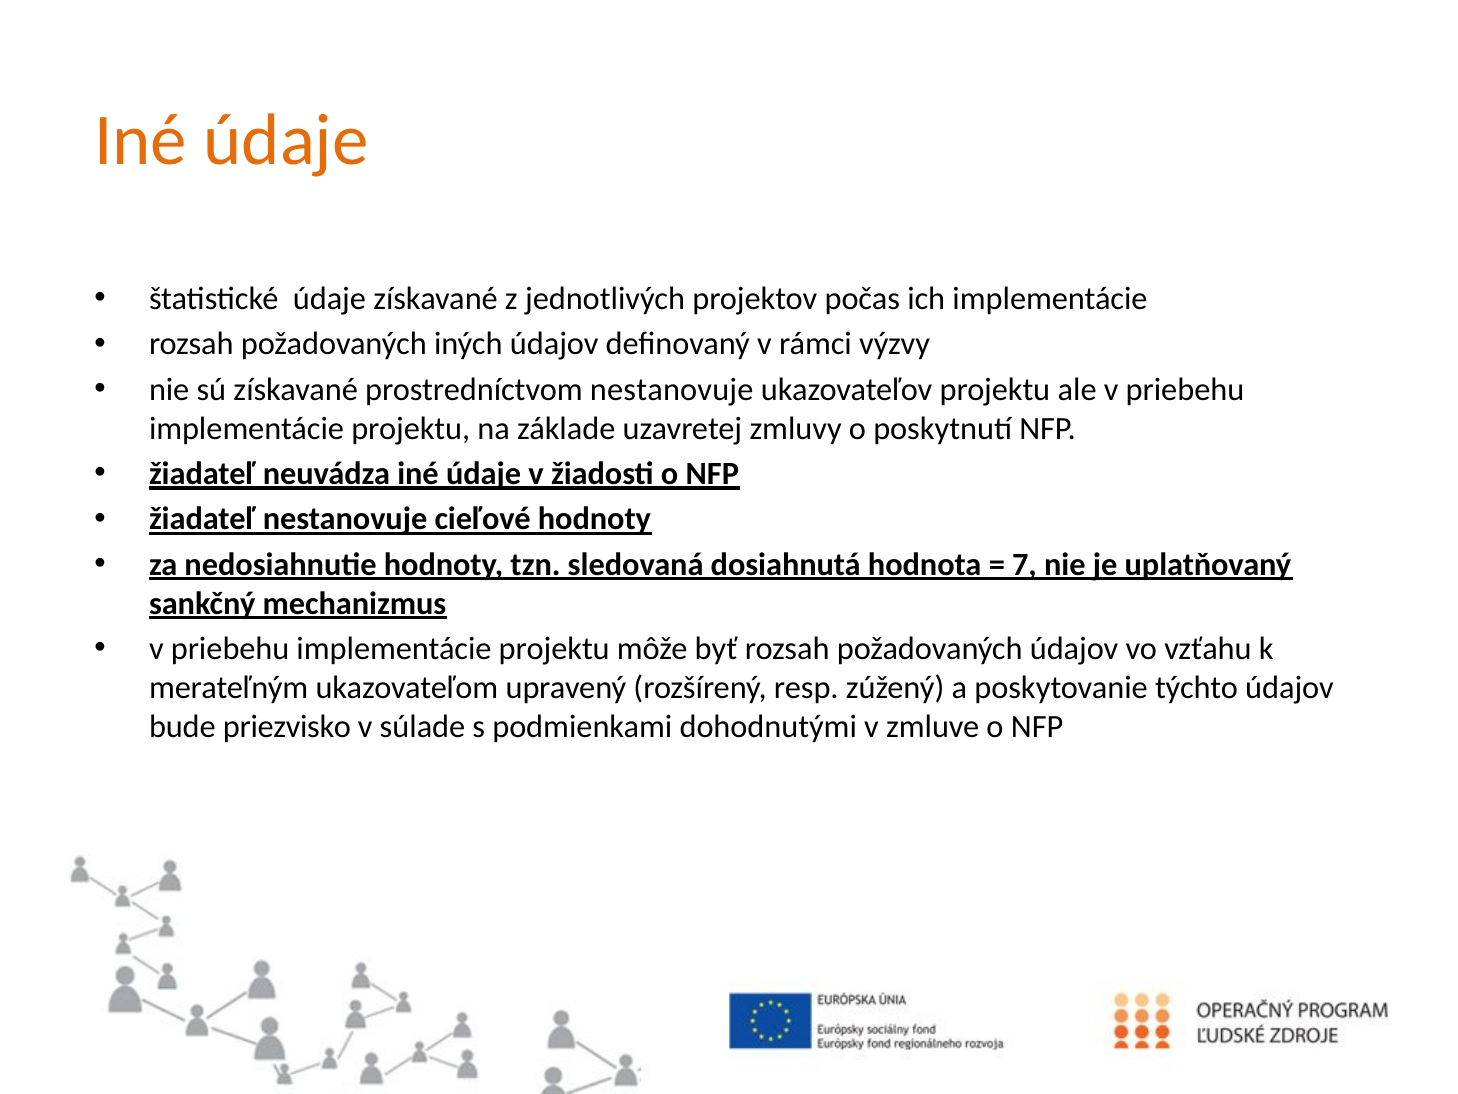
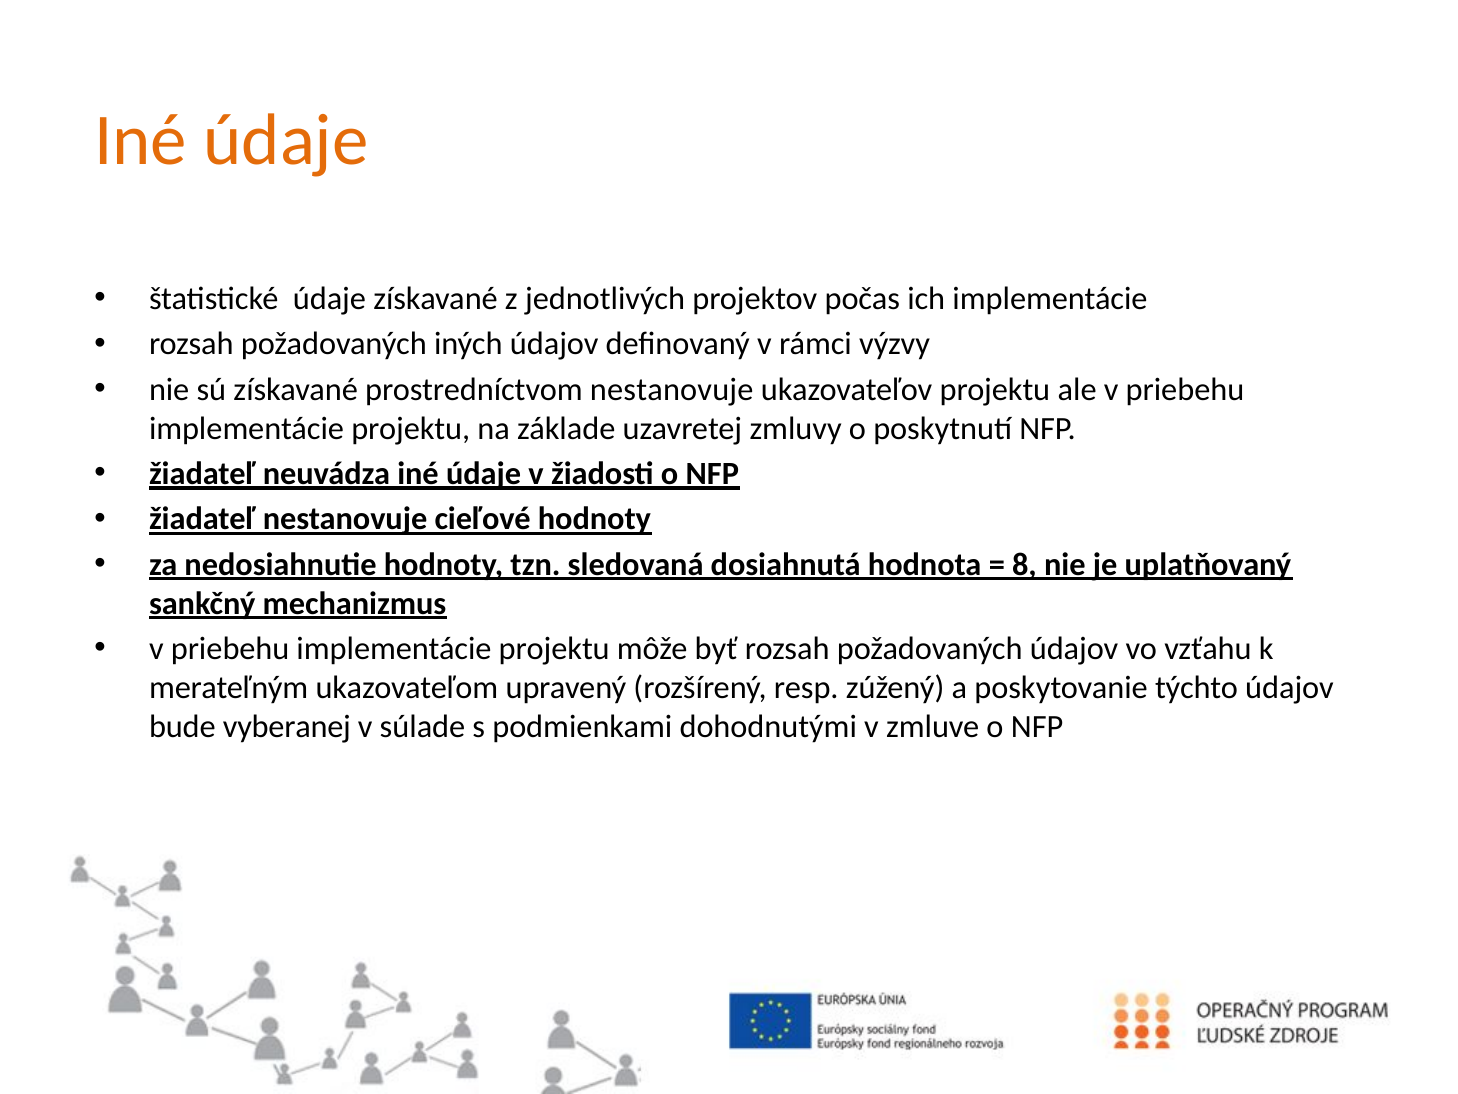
7: 7 -> 8 (1024, 564)
priezvisko: priezvisko -> vyberanej (287, 726)
